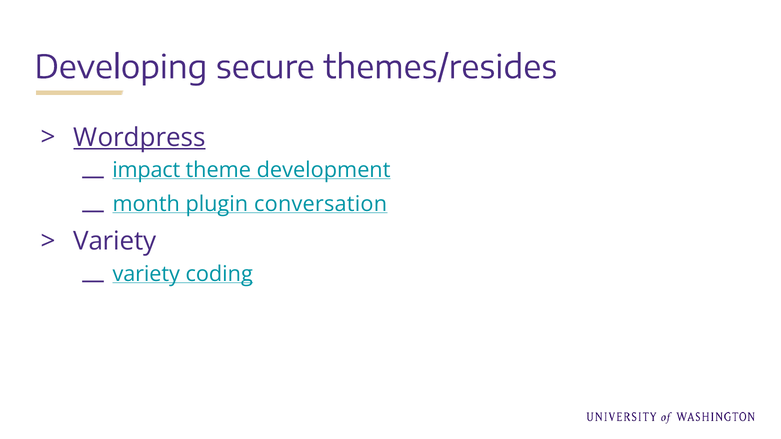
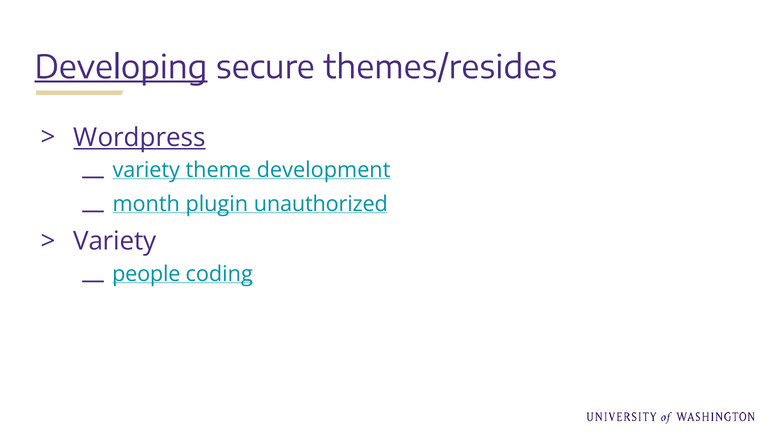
Developing underline: none -> present (121, 68)
impact: impact -> variety (146, 170)
conversation: conversation -> unauthorized (321, 204)
variety: variety -> people (146, 274)
